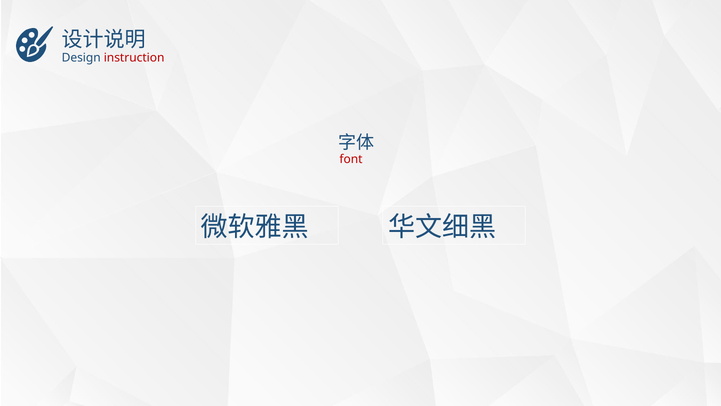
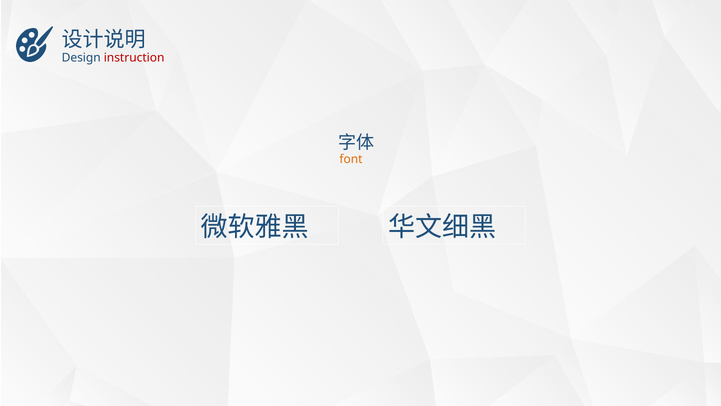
font colour: red -> orange (351, 159)
